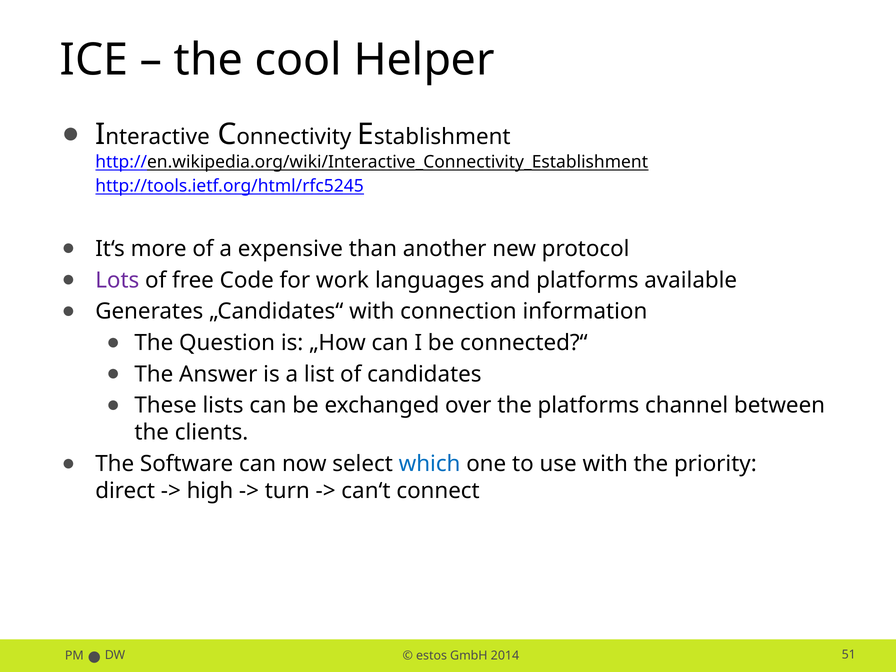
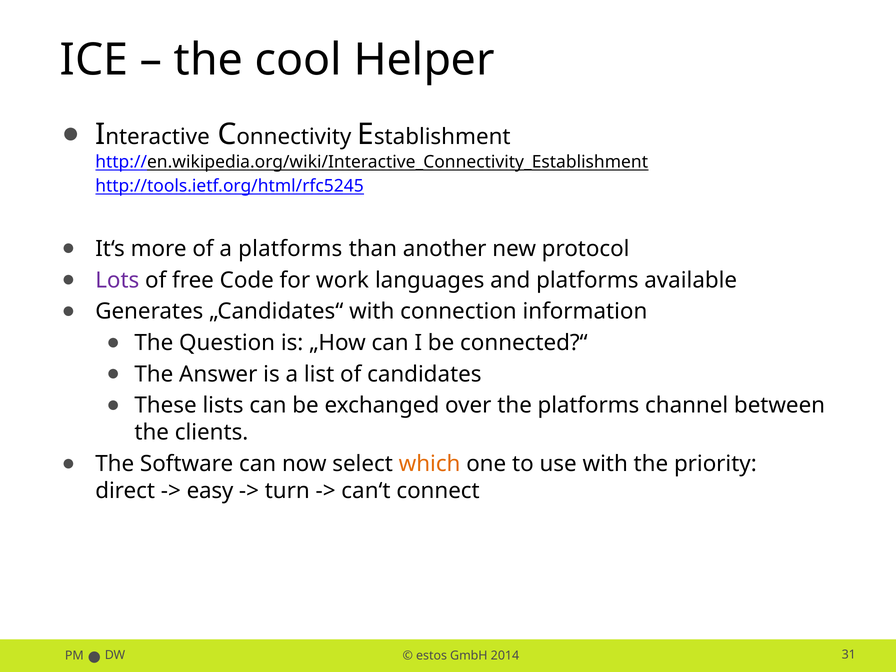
a expensive: expensive -> platforms (290, 249)
which colour: blue -> orange (430, 464)
high: high -> easy (210, 491)
51: 51 -> 31 (849, 654)
